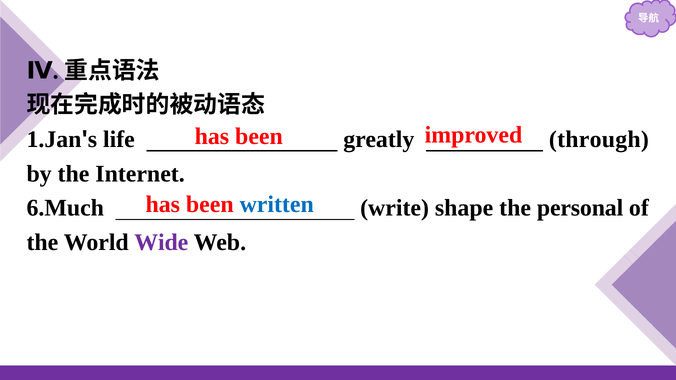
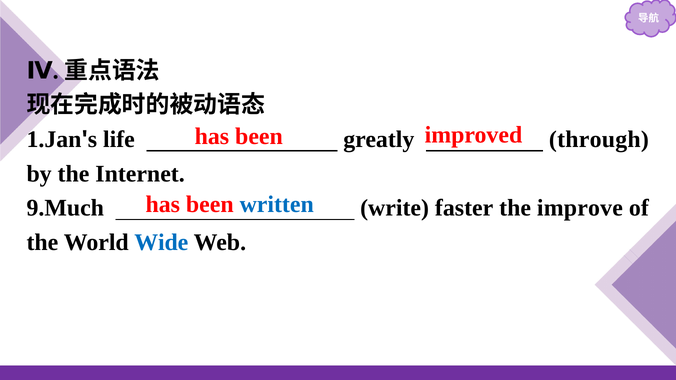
6.Much: 6.Much -> 9.Much (65, 208)
shape: shape -> faster (464, 208)
personal: personal -> improve (580, 208)
Wide colour: purple -> blue (161, 242)
